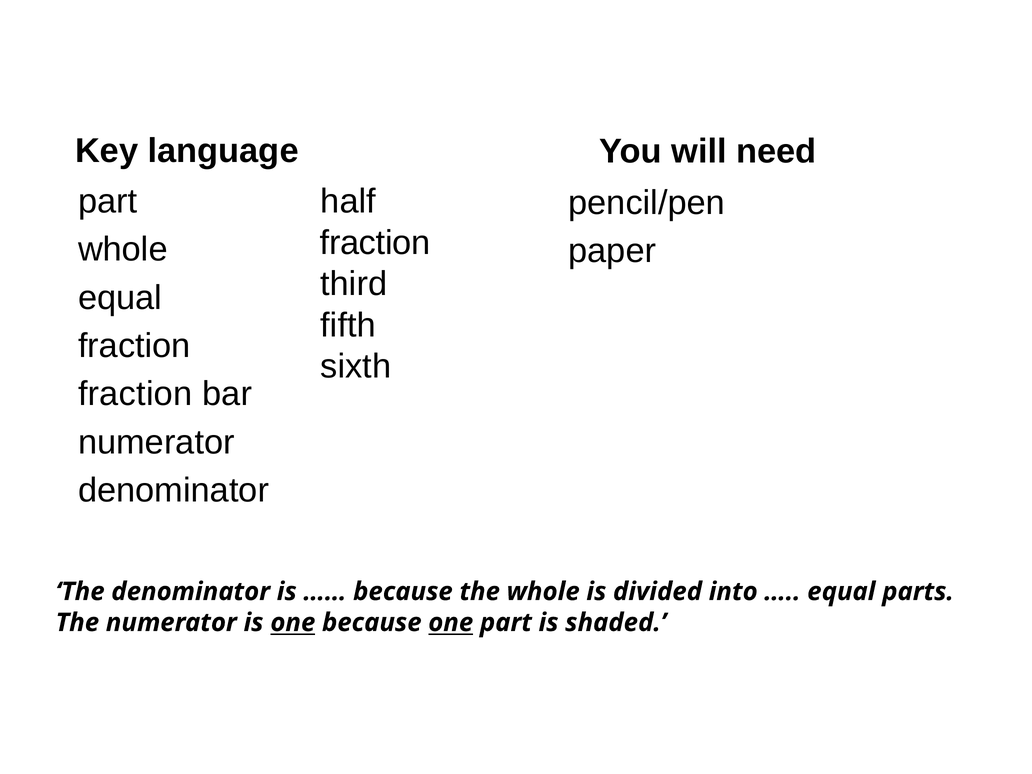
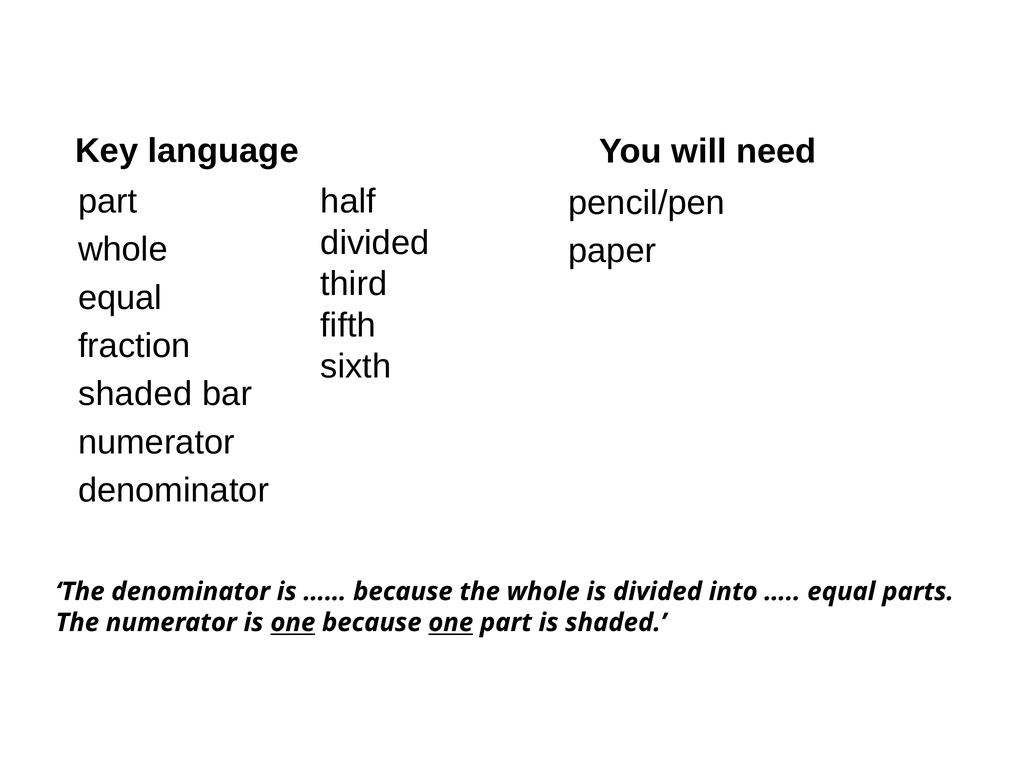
fraction: fraction -> divided (375, 243)
fraction: fraction -> shaded (135, 394)
